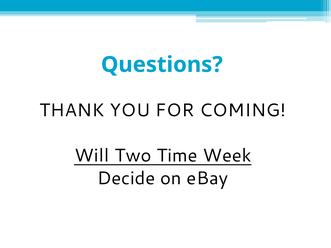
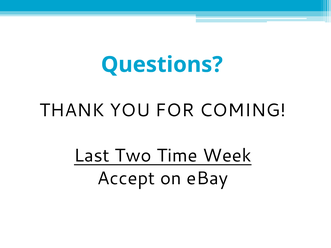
Will: Will -> Last (92, 156)
Decide: Decide -> Accept (126, 178)
